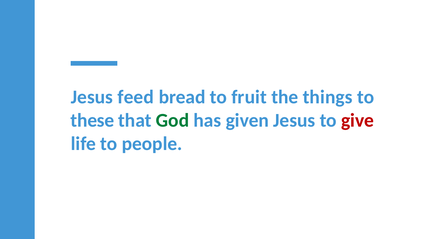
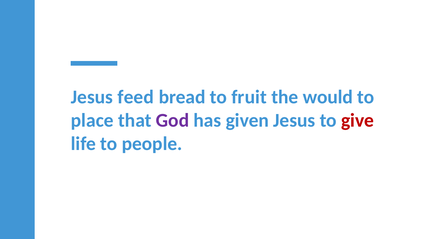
things: things -> would (328, 97)
these: these -> place (92, 120)
God colour: green -> purple (173, 120)
